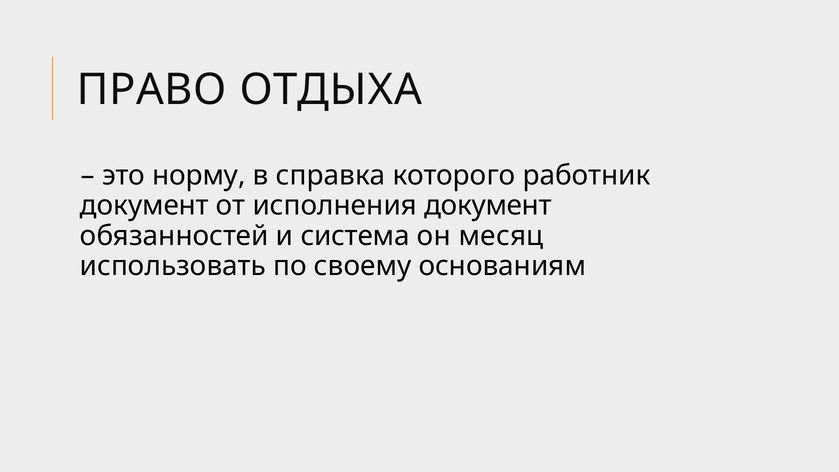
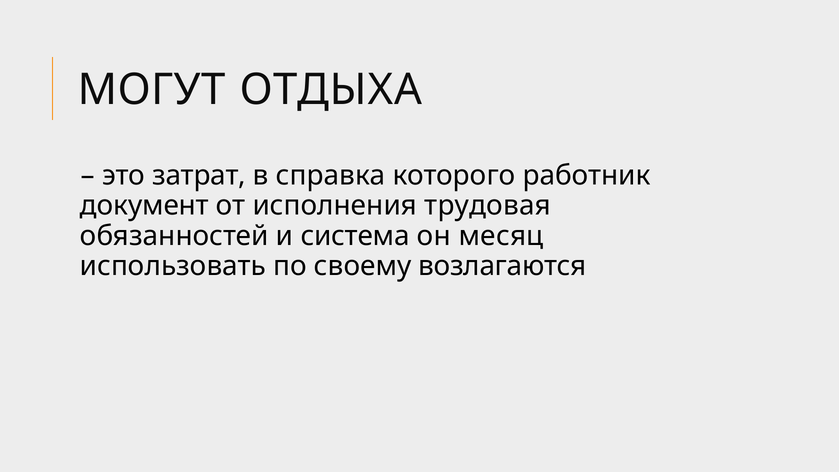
ПРАВО: ПРАВО -> МОГУТ (152, 90)
норму: норму -> затрат (199, 175)
исполнения документ: документ -> трудовая (488, 206)
основаниям: основаниям -> возлагаются (502, 266)
